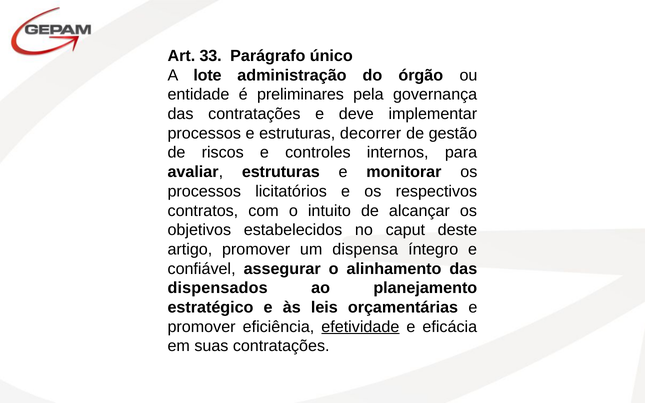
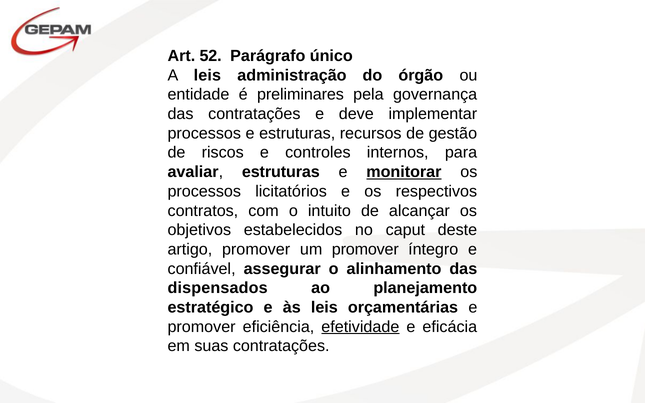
33: 33 -> 52 (211, 56)
A lote: lote -> leis (207, 75)
decorrer: decorrer -> recursos (371, 133)
monitorar underline: none -> present (404, 172)
um dispensa: dispensa -> promover (365, 249)
